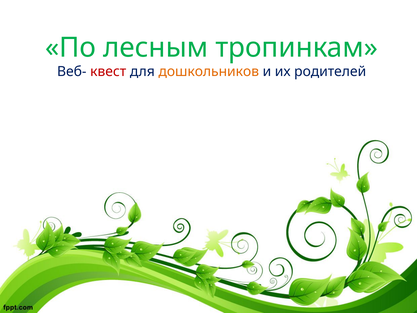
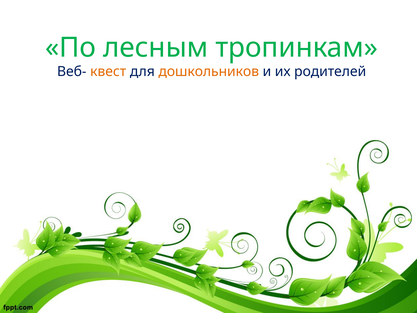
квест colour: red -> orange (108, 72)
